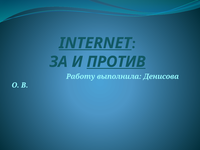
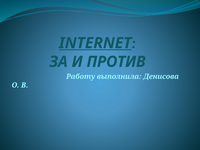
ПРОТИВ underline: present -> none (116, 62)
